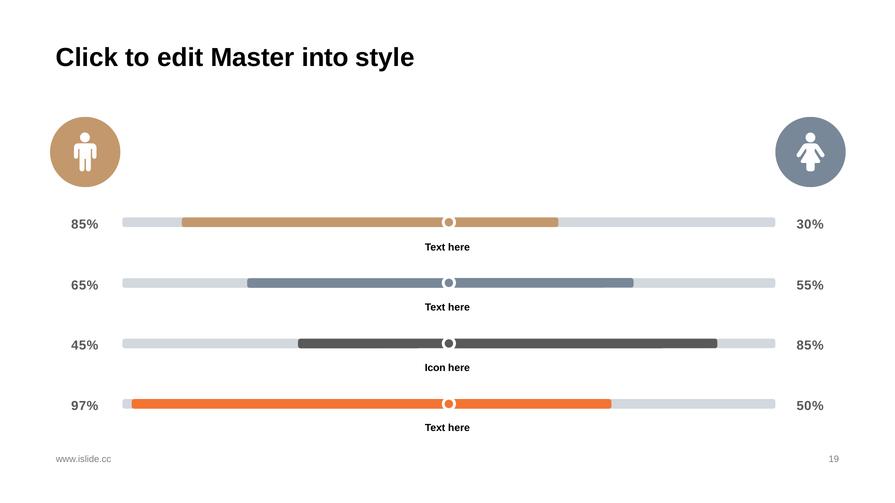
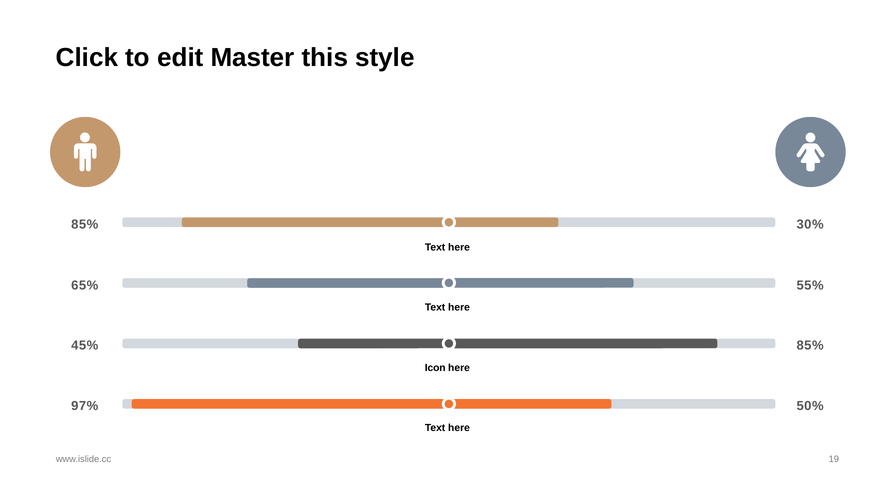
into: into -> this (325, 58)
